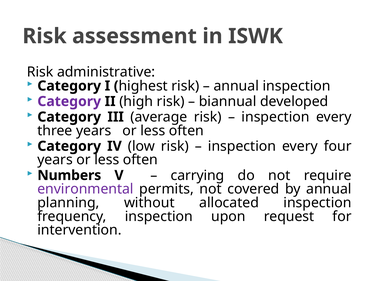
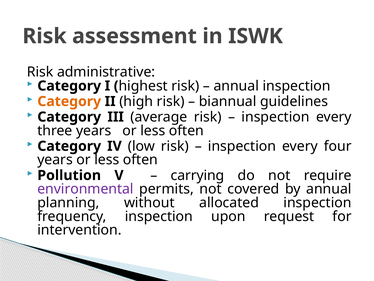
Category colour: purple -> orange (69, 101)
developed: developed -> guidelines (294, 101)
Numbers: Numbers -> Pollution (69, 175)
